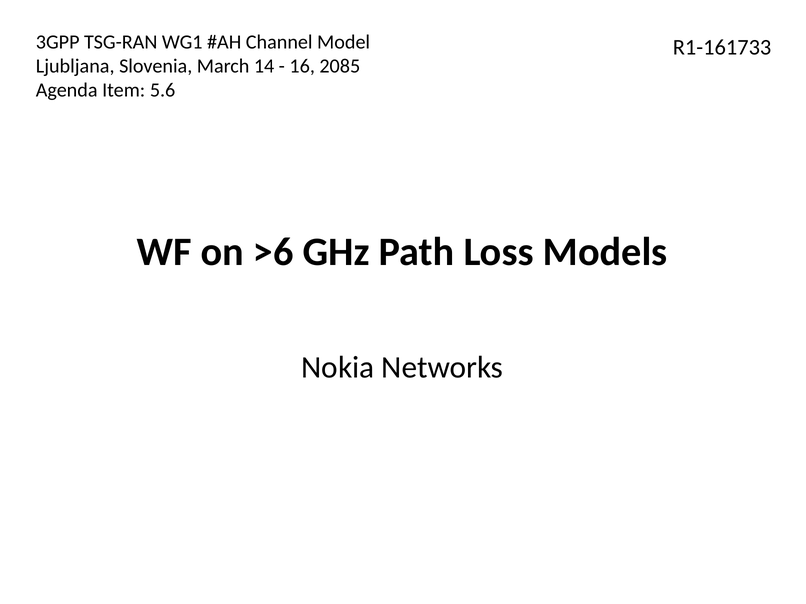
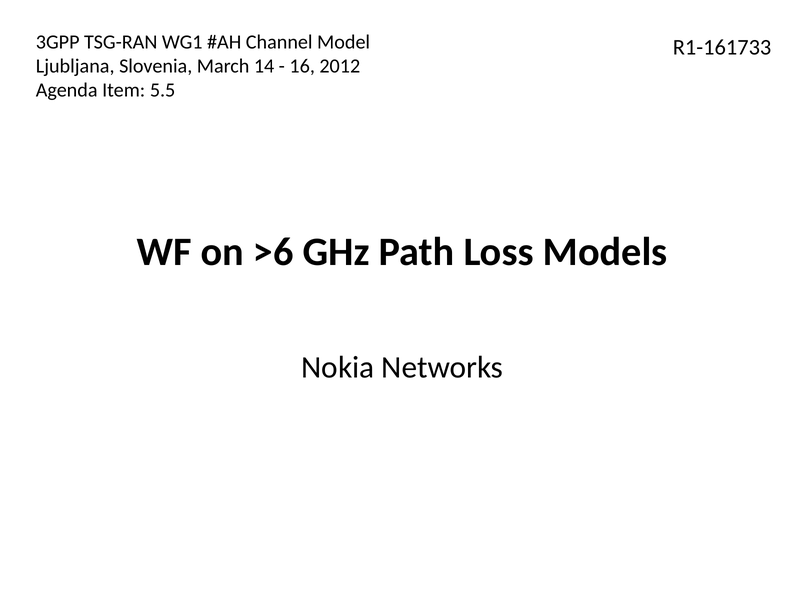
2085: 2085 -> 2012 (340, 66)
5.6: 5.6 -> 5.5 (163, 90)
